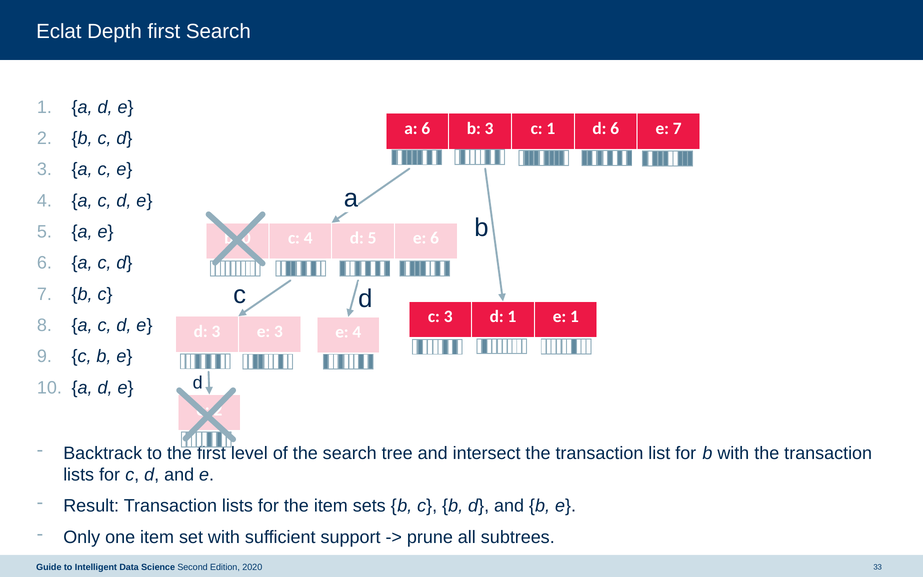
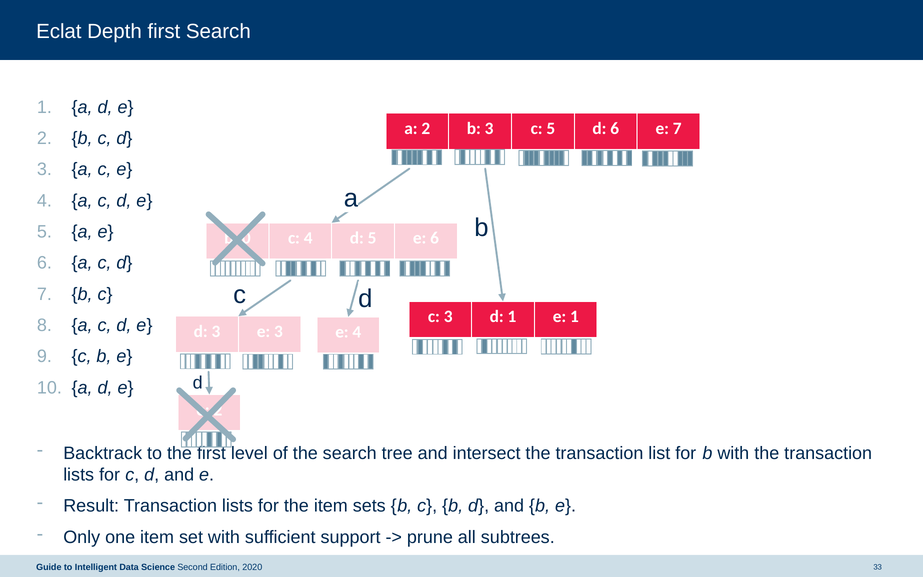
a 6: 6 -> 2 (426, 128)
c 1: 1 -> 5 (551, 128)
